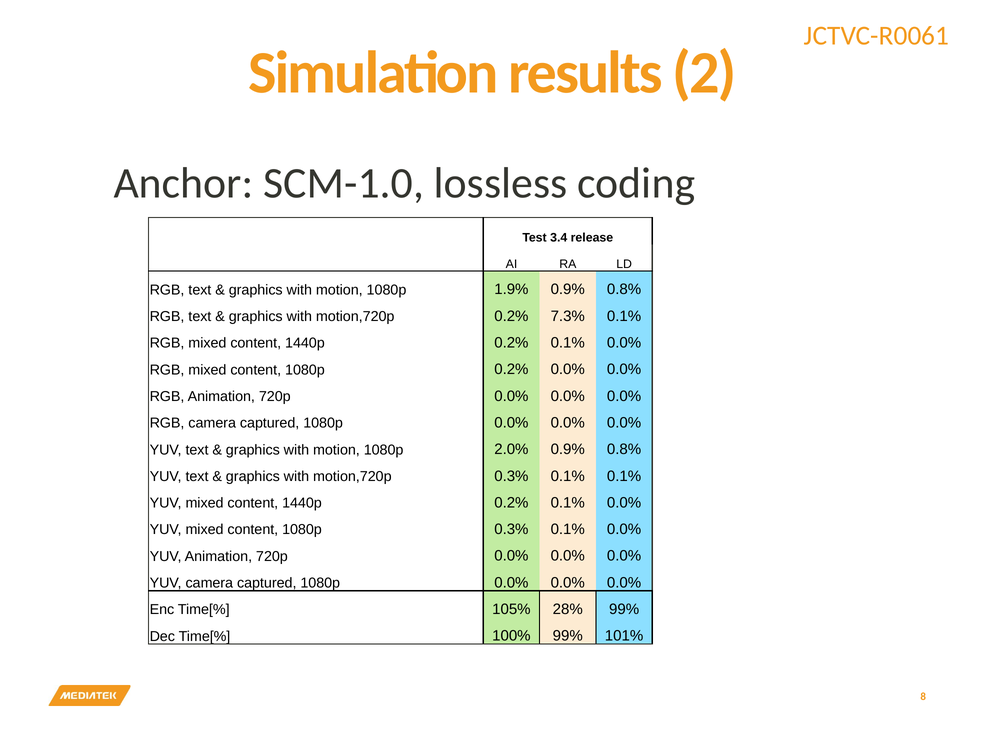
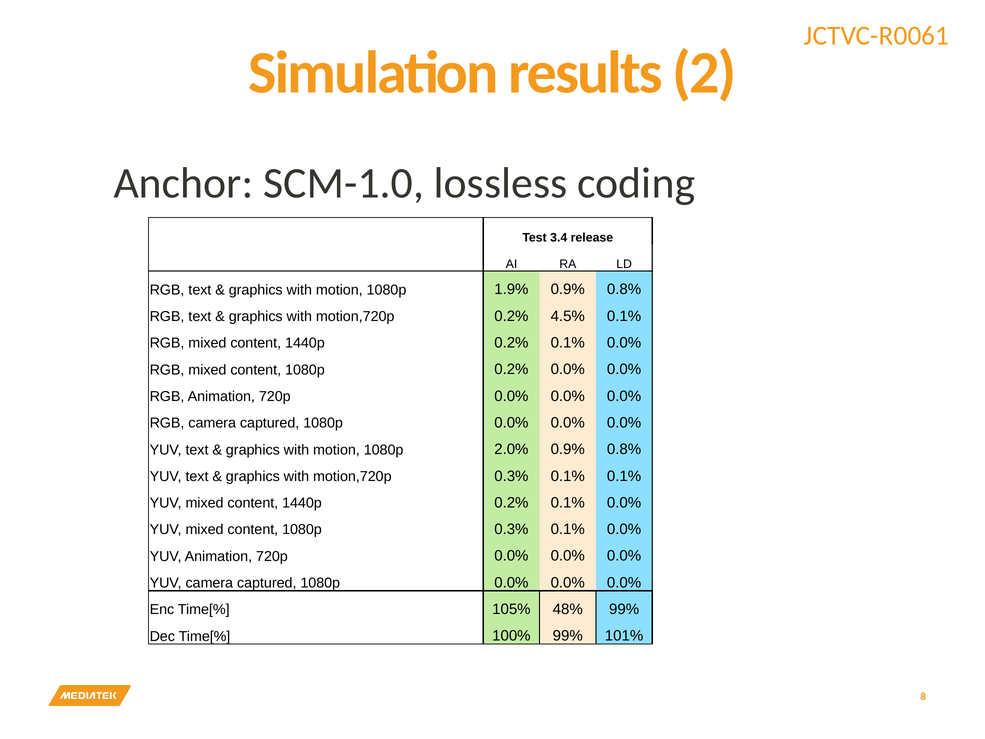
7.3%: 7.3% -> 4.5% (568, 316)
28%: 28% -> 48% (568, 609)
